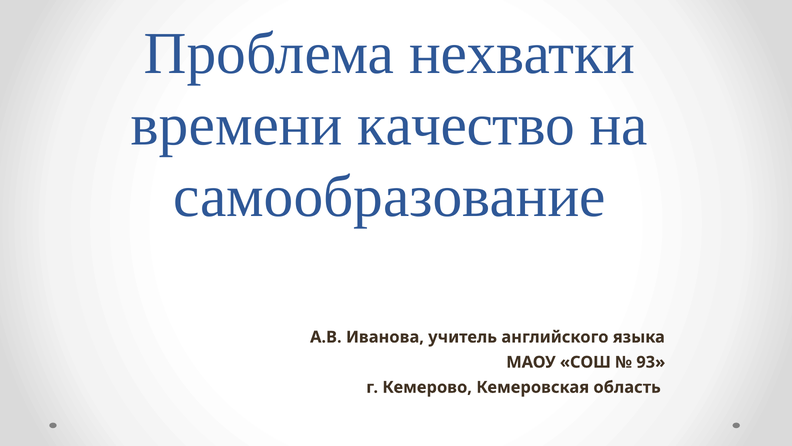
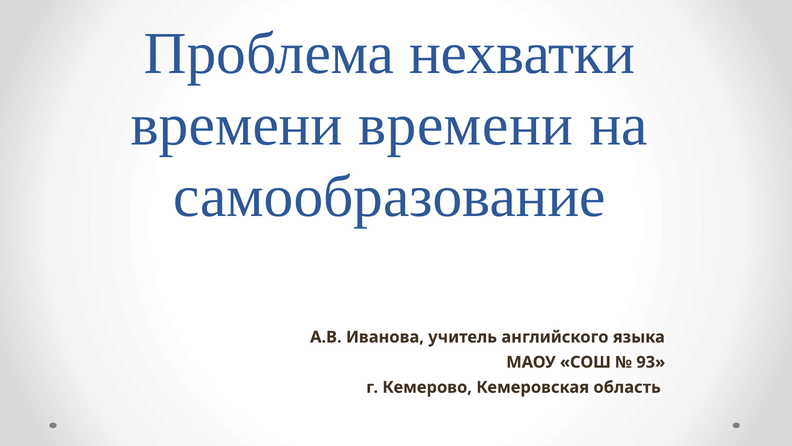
времени качество: качество -> времени (466, 125)
